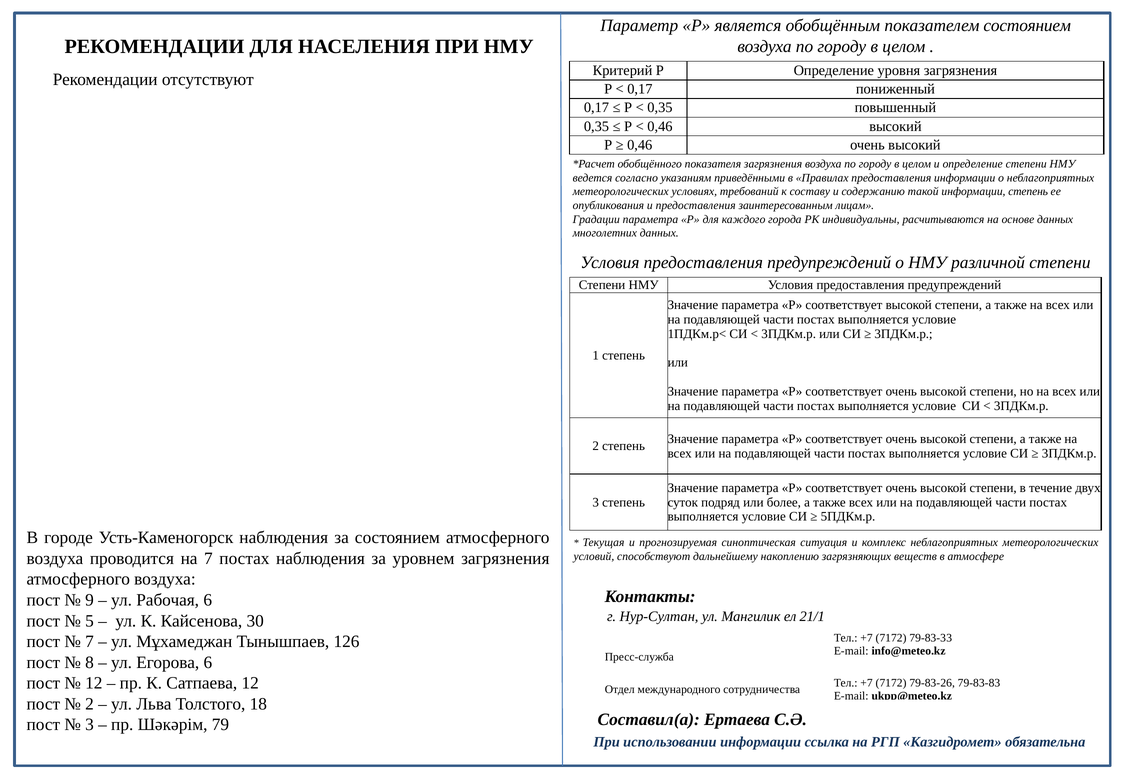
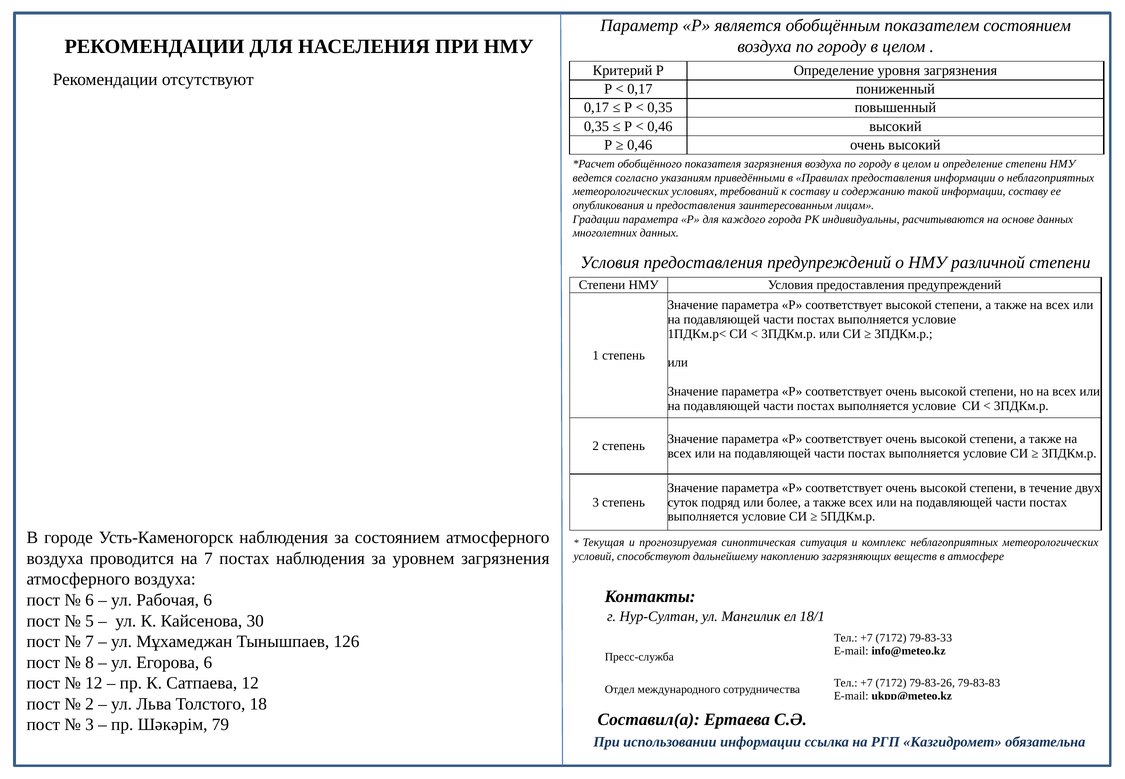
информации степень: степень -> составу (1028, 192)
9: 9 -> 6 (89, 600)
21/1: 21/1 -> 18/1 (812, 616)
